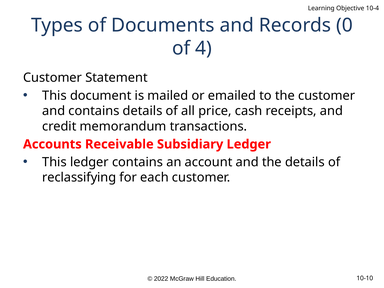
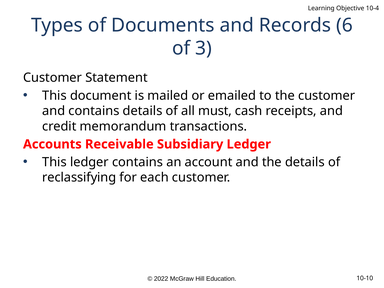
0: 0 -> 6 (344, 25)
4: 4 -> 3 (204, 48)
price: price -> must (215, 111)
